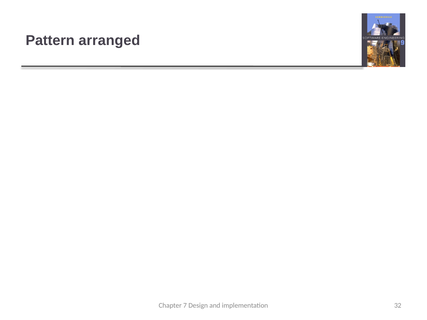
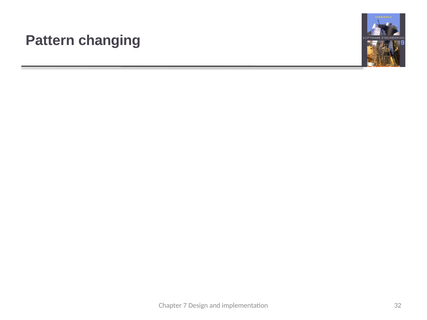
arranged: arranged -> changing (109, 41)
